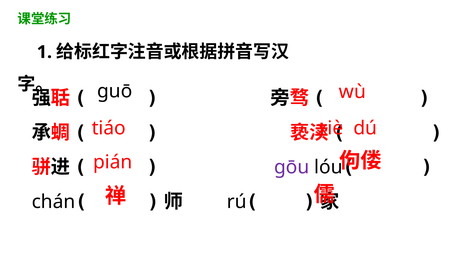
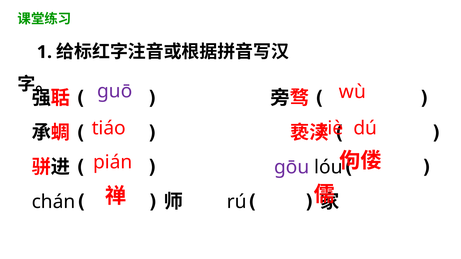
guō colour: black -> purple (115, 91)
